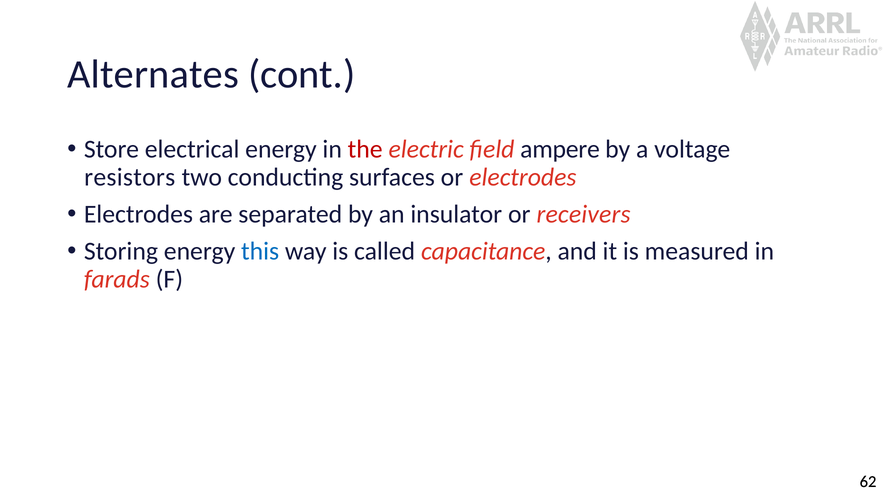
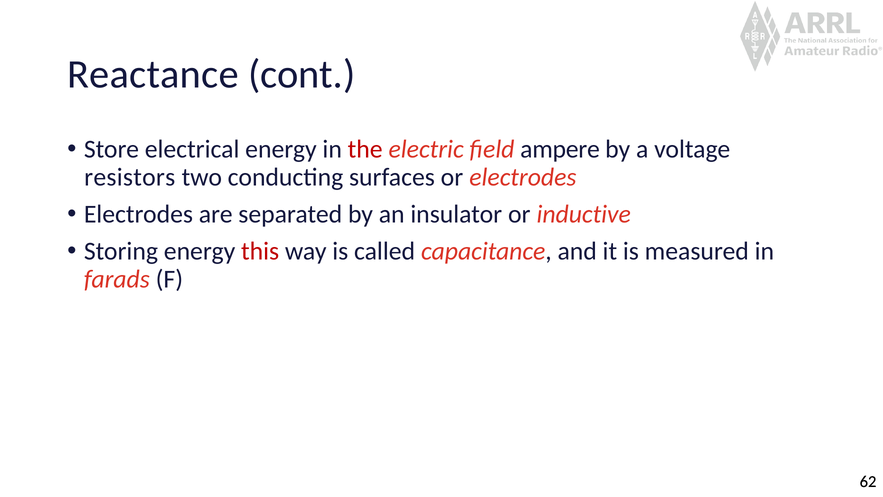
Alternates: Alternates -> Reactance (153, 74)
receivers: receivers -> inductive (584, 214)
this colour: blue -> red (260, 251)
